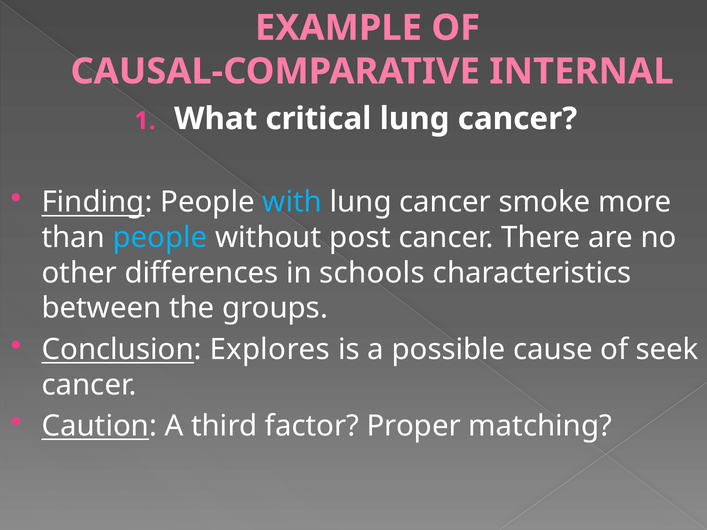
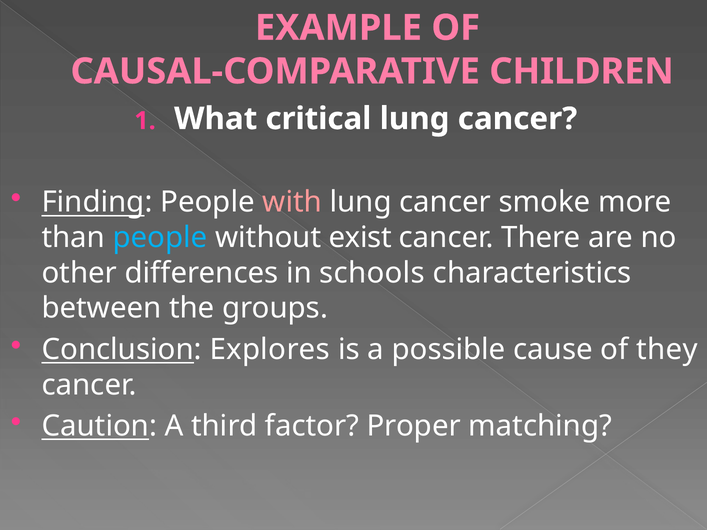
INTERNAL: INTERNAL -> CHILDREN (582, 71)
with colour: light blue -> pink (292, 202)
post: post -> exist (360, 238)
seek: seek -> they (667, 350)
